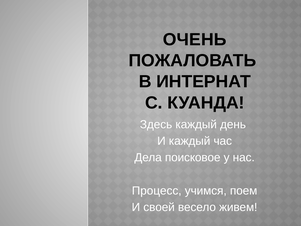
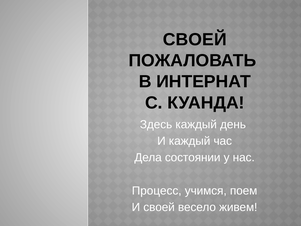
ОЧЕНЬ: ОЧЕНЬ -> СВОЕЙ (195, 39)
поисковое: поисковое -> состоянии (193, 157)
